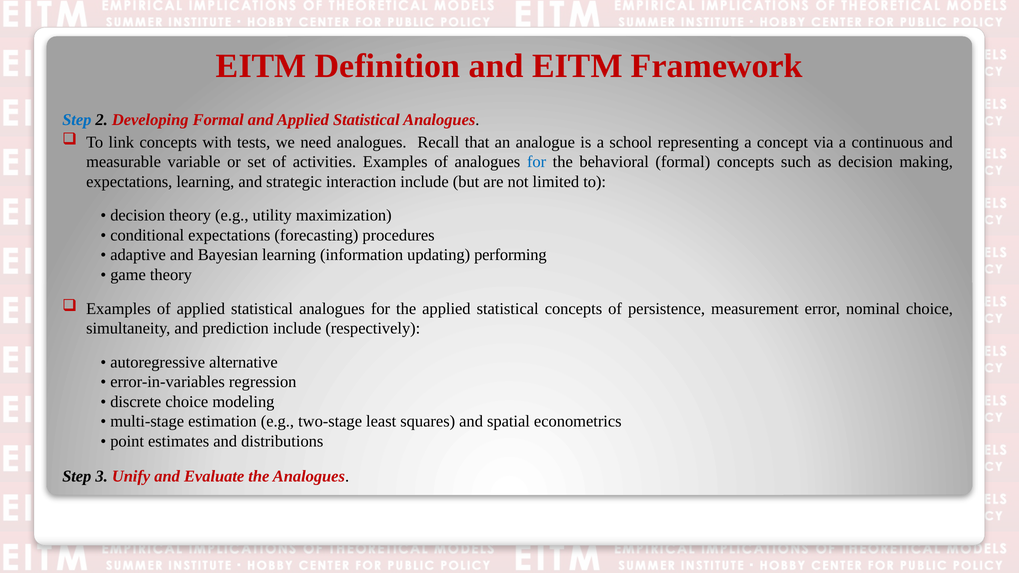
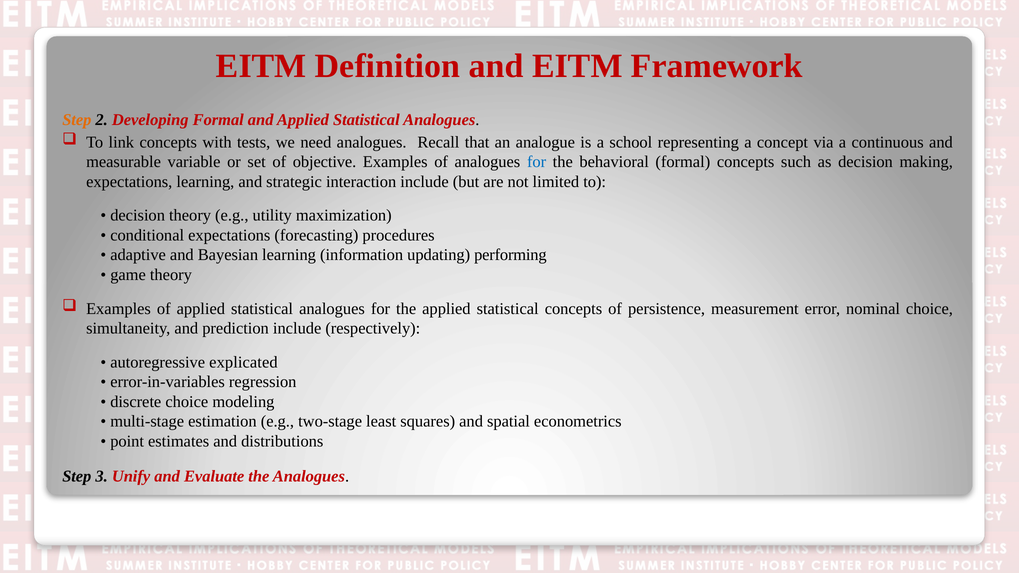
Step colour: blue -> orange (77, 120)
activities: activities -> objective (325, 162)
alternative: alternative -> explicated (243, 362)
